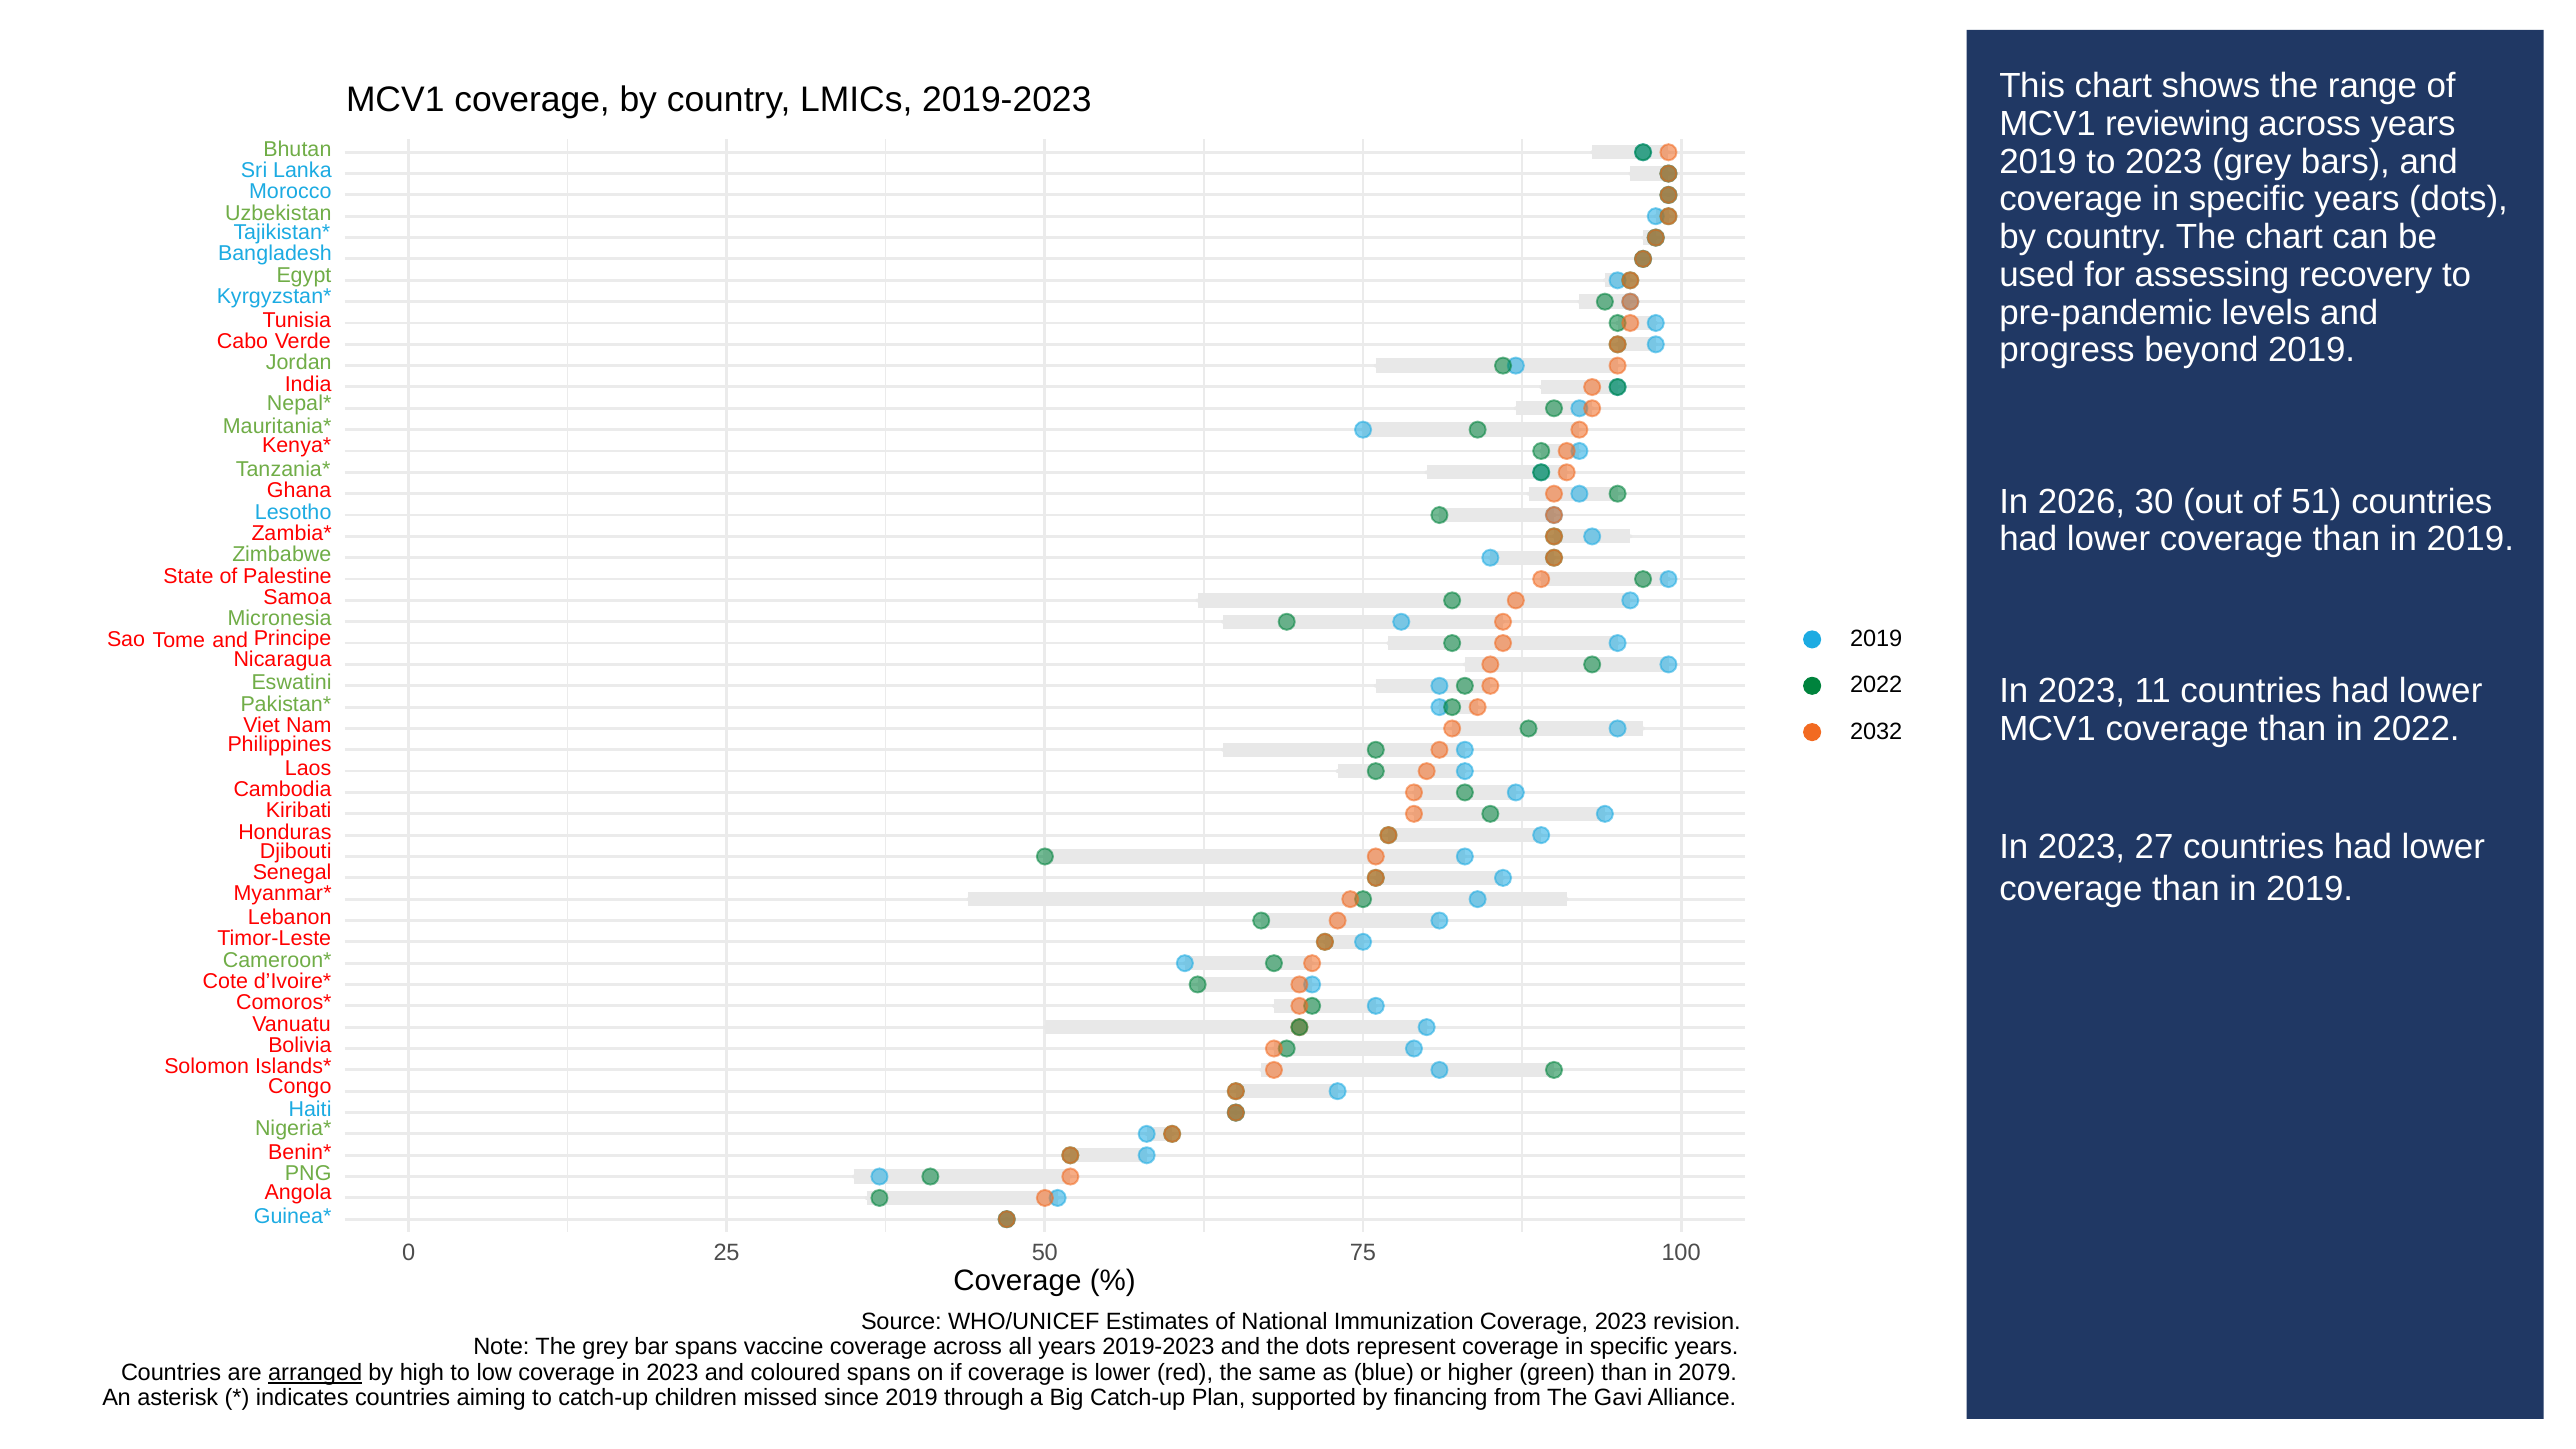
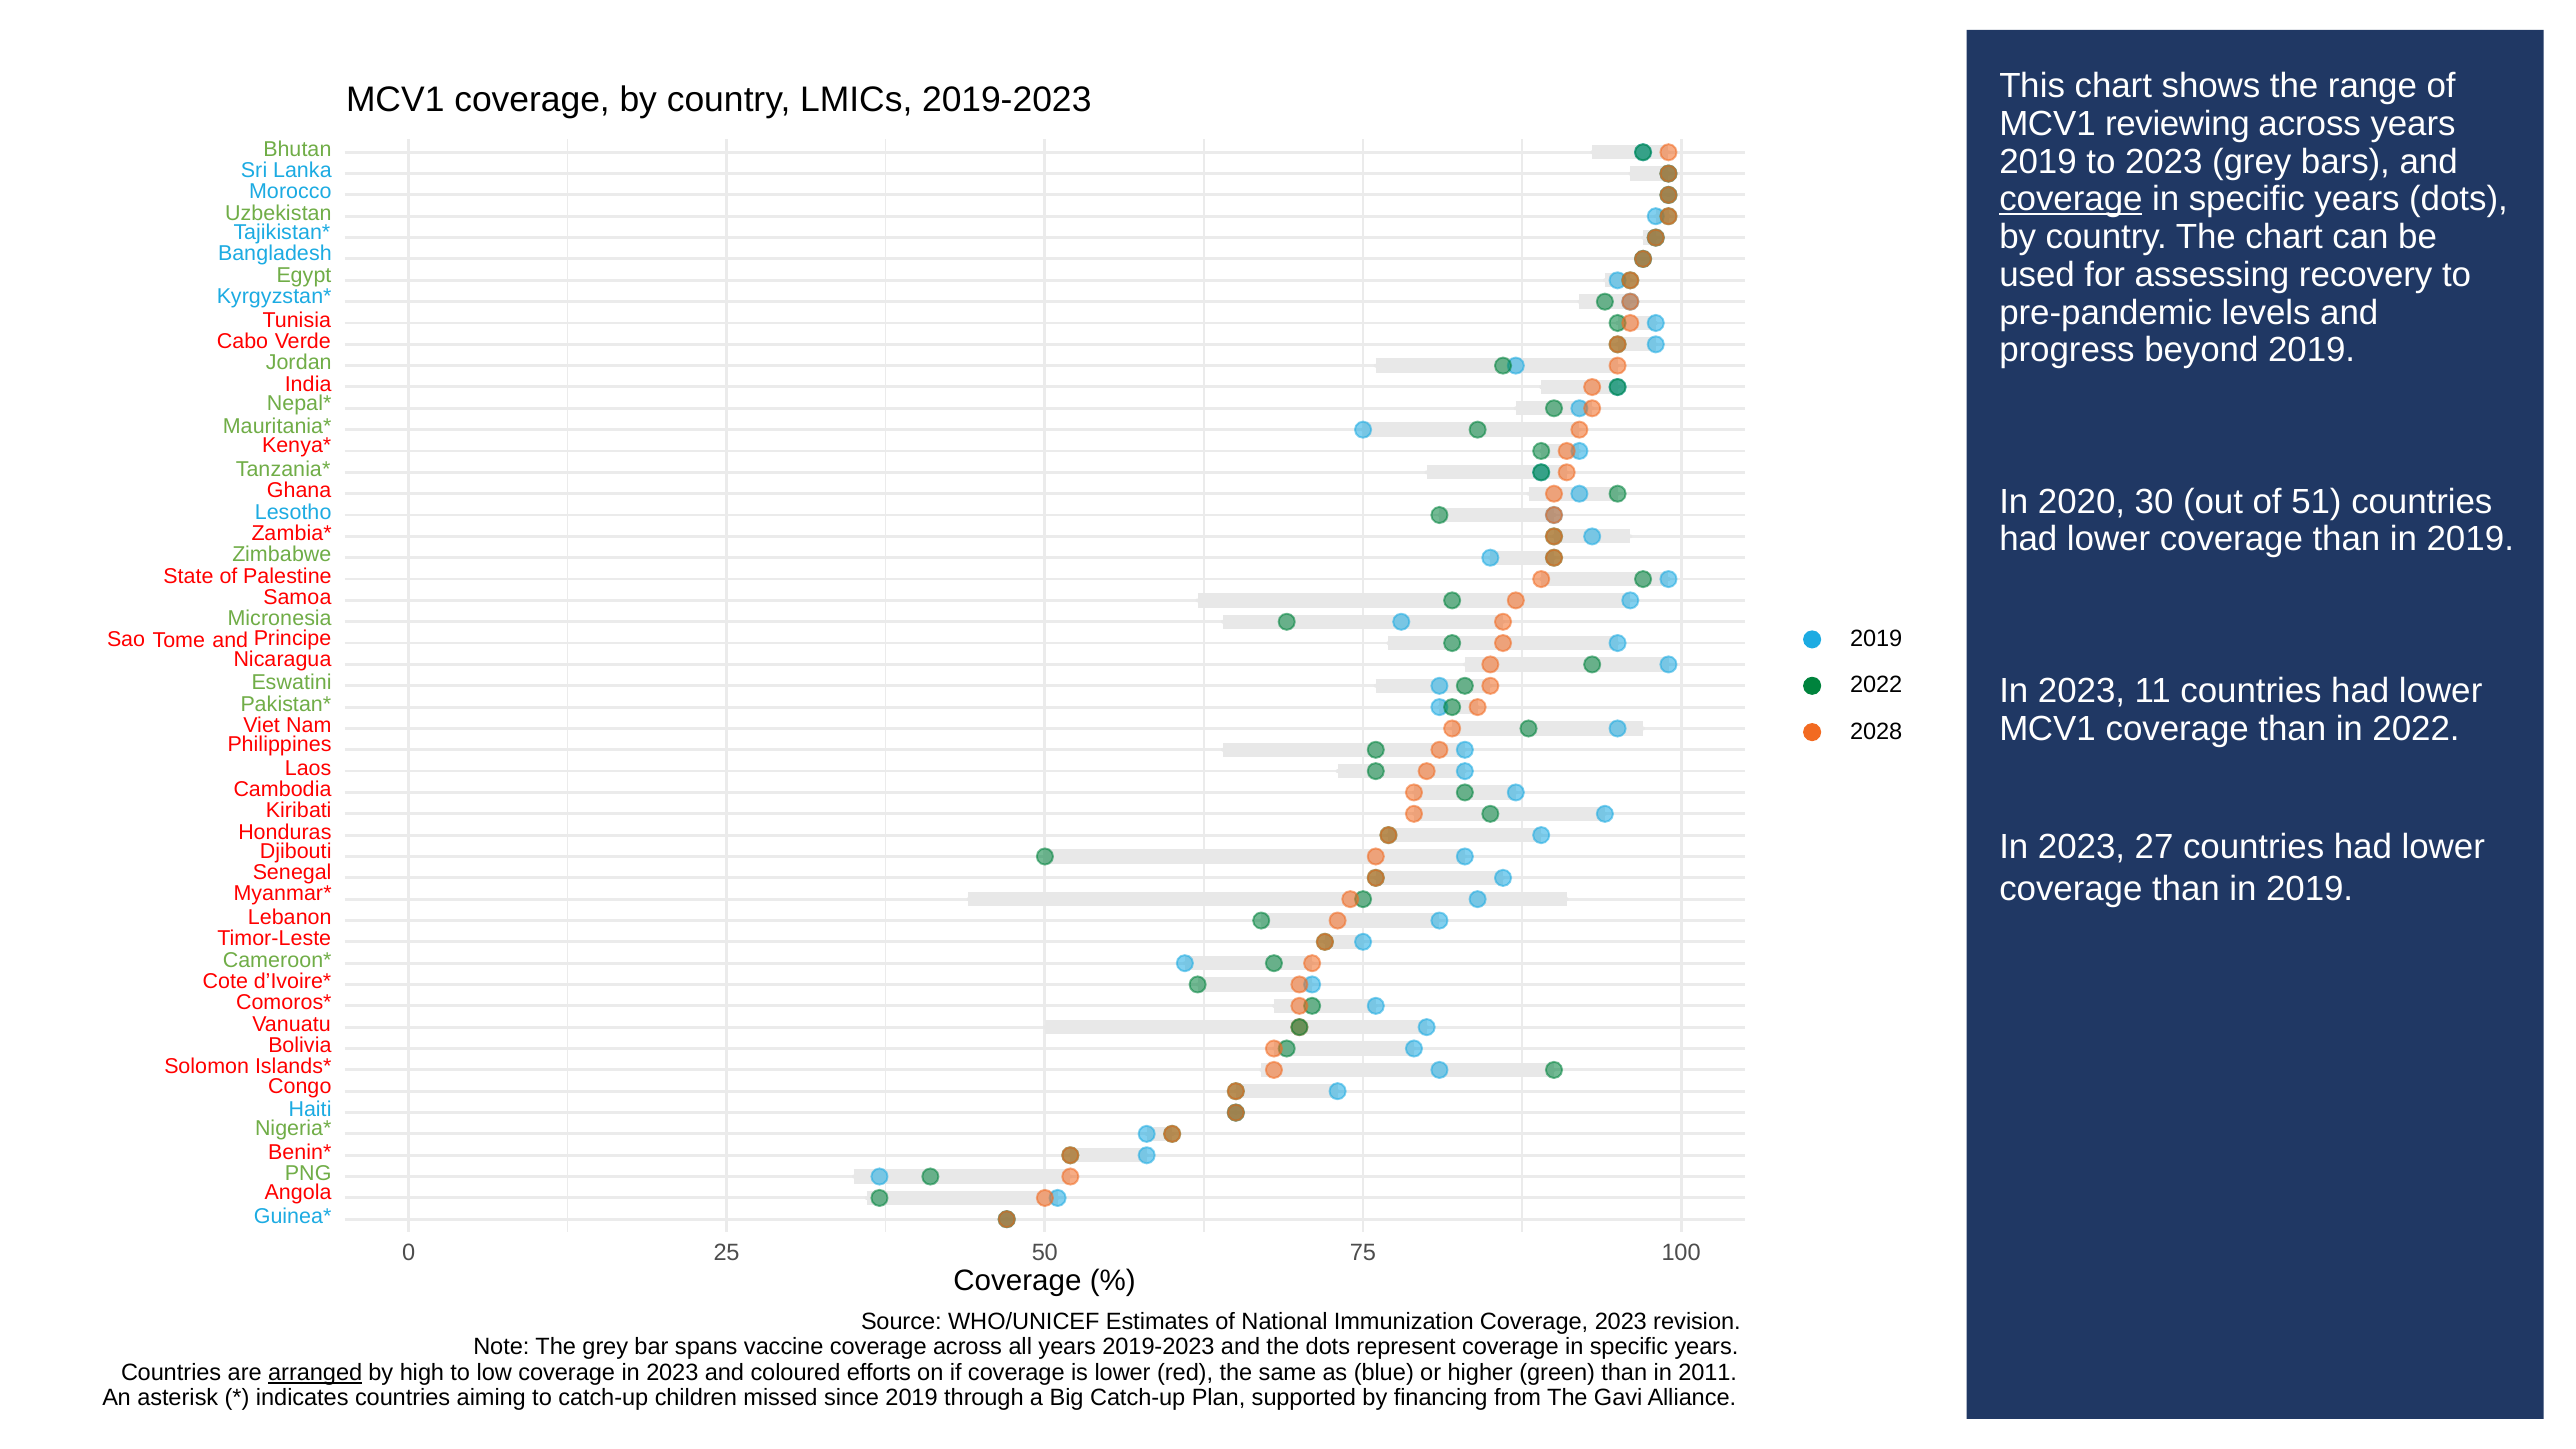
coverage underline: none -> present (2071, 199)
2026: 2026 -> 2020 (2082, 502)
2032: 2032 -> 2028 (1876, 731)
coloured spans: spans -> efforts (879, 1373)
2079: 2079 -> 2011 (1708, 1373)
